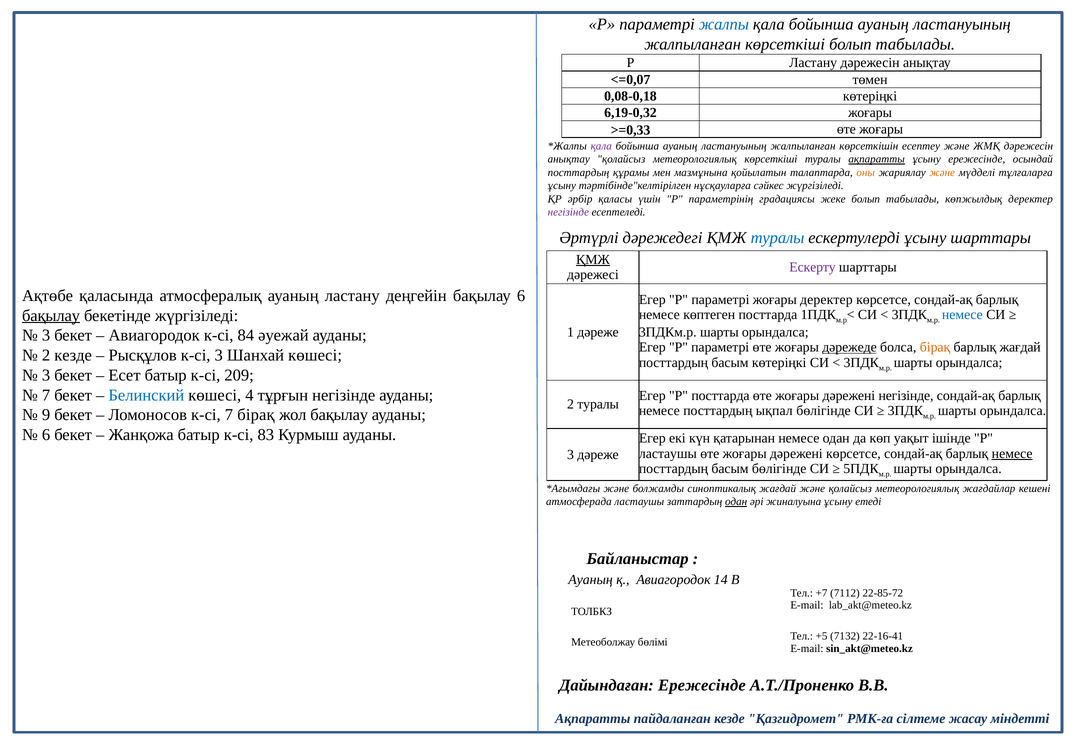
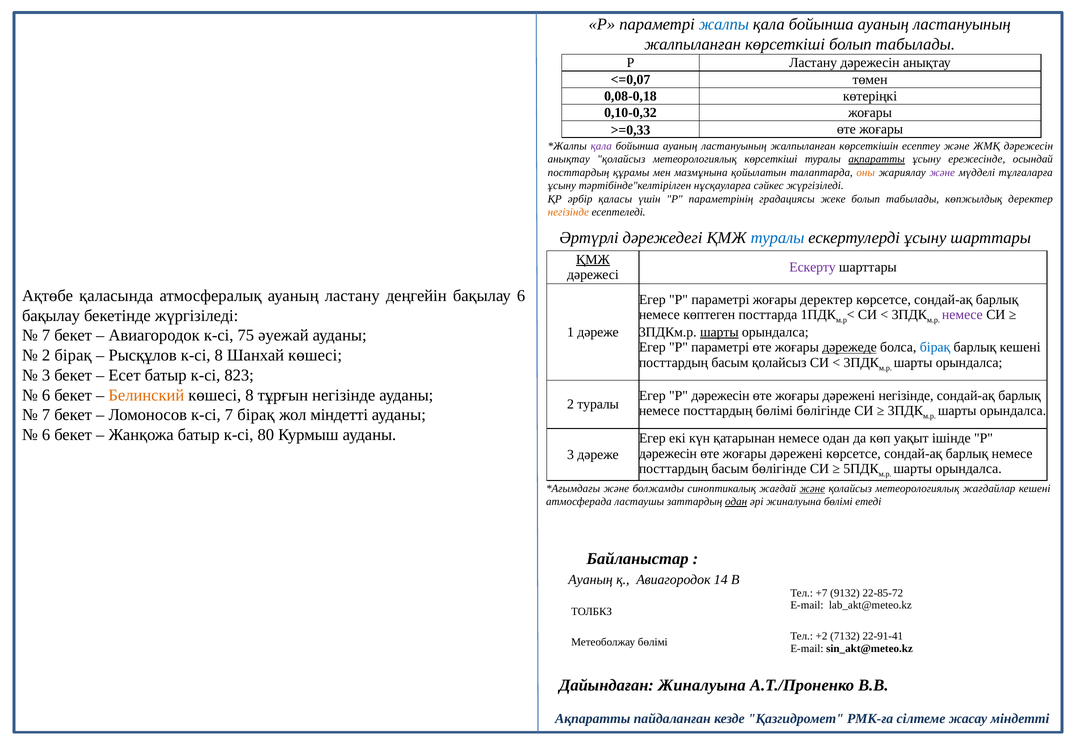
6,19-0,32: 6,19-0,32 -> 0,10-0,32 (630, 113)
және colour: orange -> purple (942, 172)
негізінде colour: purple -> orange (568, 212)
бақылау underline: present -> none (51, 316)
немесе colour: blue -> purple (962, 315)
шарты underline: none -> present (719, 332)
3: 3 -> 7 (46, 335)
84: 84 -> 75 (246, 335)
бірақ colour: orange -> blue (935, 347)
барлық жағдай: жағдай -> кешені (1020, 347)
2 кезде: кезде -> бірақ (73, 355)
к-сі 3: 3 -> 8 (219, 355)
басым көтеріңкі: көтеріңкі -> қолайсыз (779, 362)
209: 209 -> 823 (239, 375)
7: 7 -> 6 (46, 395)
Белинский colour: blue -> orange (146, 395)
көшесі 4: 4 -> 8 (249, 395)
Егер Р посттарда: посттарда -> дәрежесін (721, 396)
посттардың ықпал: ықпал -> бөлімі (774, 411)
9: 9 -> 7 (46, 415)
жол бақылау: бақылау -> міндетті (339, 415)
83: 83 -> 80 (266, 435)
ластаушы: ластаушы -> дәрежесін (668, 453)
немесе underline: present -> none (1012, 453)
және underline: none -> present (812, 489)
жиналуына ұсыну: ұсыну -> бөлімі (838, 502)
7112: 7112 -> 9132 (845, 593)
+5: +5 -> +2 (822, 636)
22-16-41: 22-16-41 -> 22-91-41 (883, 636)
Дайындаған Ережесінде: Ережесінде -> Жиналуына (702, 685)
